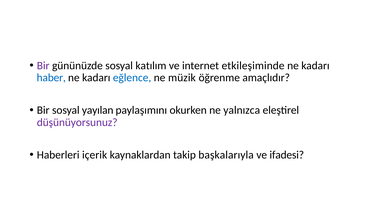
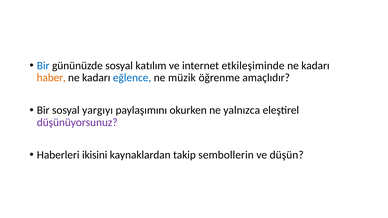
Bir colour: purple -> blue (43, 66)
haber colour: blue -> orange (51, 78)
yayılan: yayılan -> yargıyı (98, 110)
içerik: içerik -> ikisini (95, 155)
başkalarıyla: başkalarıyla -> sembollerin (226, 155)
ifadesi: ifadesi -> düşün (287, 155)
